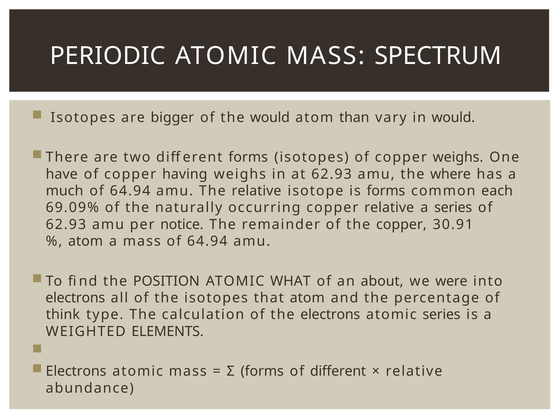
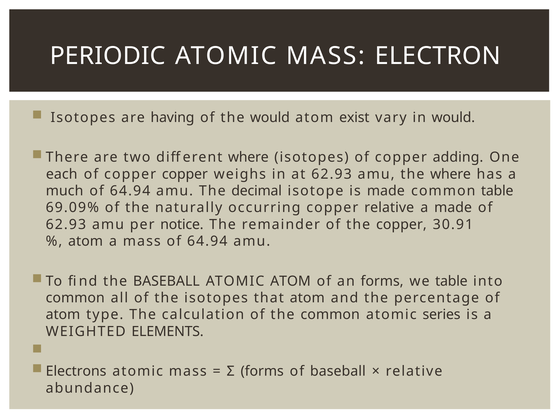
SPECTRUM: SPECTRUM -> ELECTRON (438, 56)
bigger: bigger -> having (172, 117)
than: than -> exist (354, 117)
different forms: forms -> where (248, 157)
copper weighs: weighs -> adding (458, 157)
have: have -> each (62, 174)
copper having: having -> copper (185, 174)
The relative: relative -> decimal (257, 191)
is forms: forms -> made (386, 191)
common each: each -> table (497, 191)
a series: series -> made (453, 208)
the POSITION: POSITION -> BASEBALL (166, 281)
ATOMIC WHAT: WHAT -> ATOM (290, 281)
an about: about -> forms (382, 281)
we were: were -> table (451, 281)
electrons: electrons -> common (75, 298)
think: think -> atom (63, 315)
the electrons: electrons -> common (330, 315)
of different: different -> baseball (338, 371)
